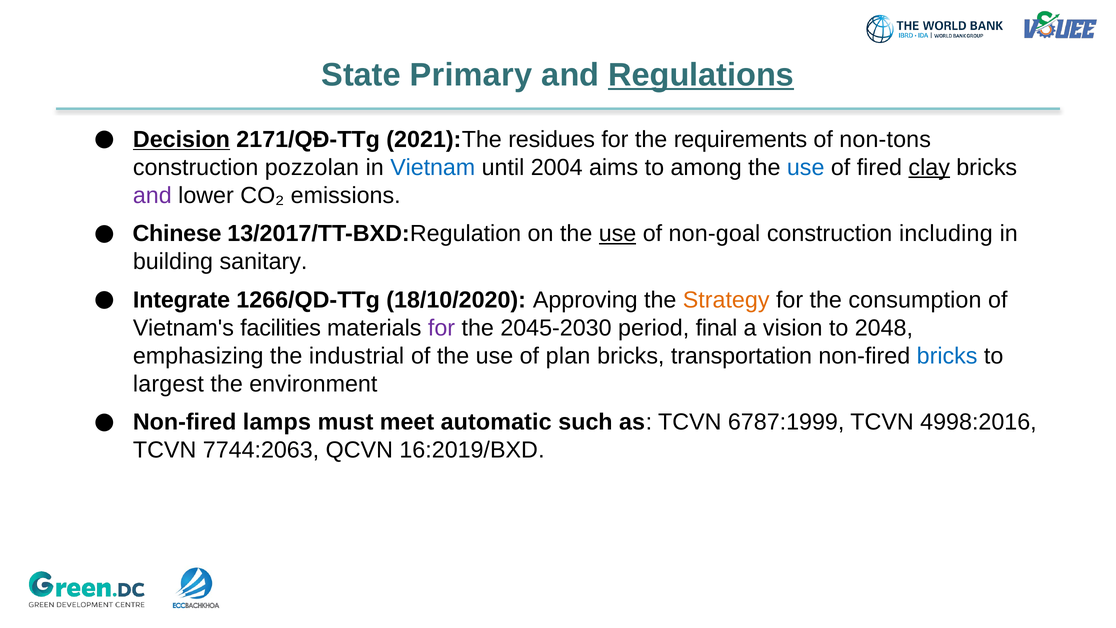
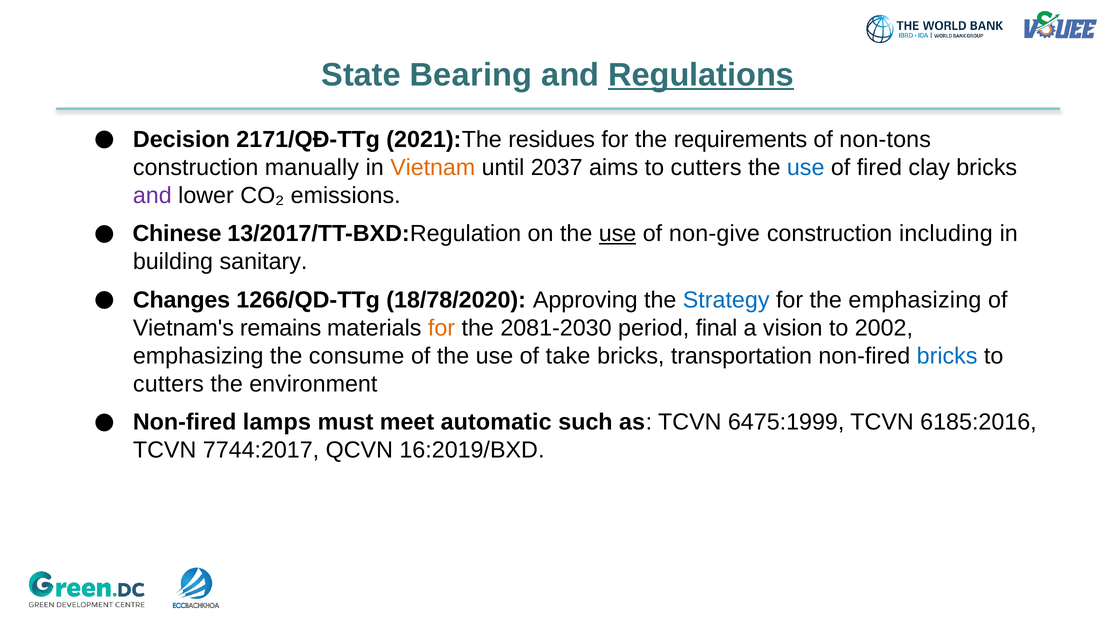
Primary: Primary -> Bearing (471, 75)
Decision underline: present -> none (181, 139)
pozzolan: pozzolan -> manually (312, 167)
Vietnam colour: blue -> orange (433, 167)
2004: 2004 -> 2037 (557, 167)
aims to among: among -> cutters (706, 167)
clay underline: present -> none (929, 167)
non-goal: non-goal -> non-give (714, 234)
Integrate: Integrate -> Changes (182, 300)
18/10/2020: 18/10/2020 -> 18/78/2020 (456, 300)
Strategy colour: orange -> blue (726, 300)
the consumption: consumption -> emphasizing (915, 300)
facilities: facilities -> remains (281, 328)
for colour: purple -> orange (441, 328)
2045-2030: 2045-2030 -> 2081-2030 (556, 328)
2048: 2048 -> 2002 (884, 328)
industrial: industrial -> consume (357, 356)
plan: plan -> take (568, 356)
largest: largest -> cutters (168, 384)
6787:1999: 6787:1999 -> 6475:1999 (786, 422)
4998:2016: 4998:2016 -> 6185:2016 (978, 422)
7744:2063: 7744:2063 -> 7744:2017 (261, 450)
